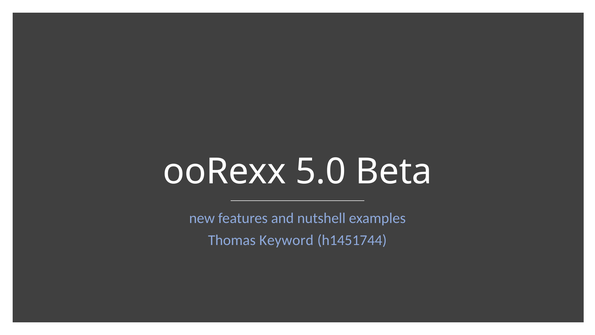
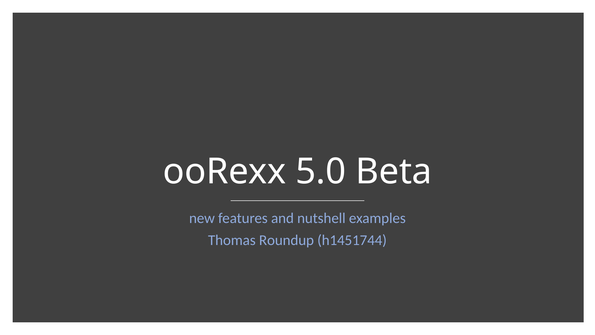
Keyword: Keyword -> Roundup (287, 240)
